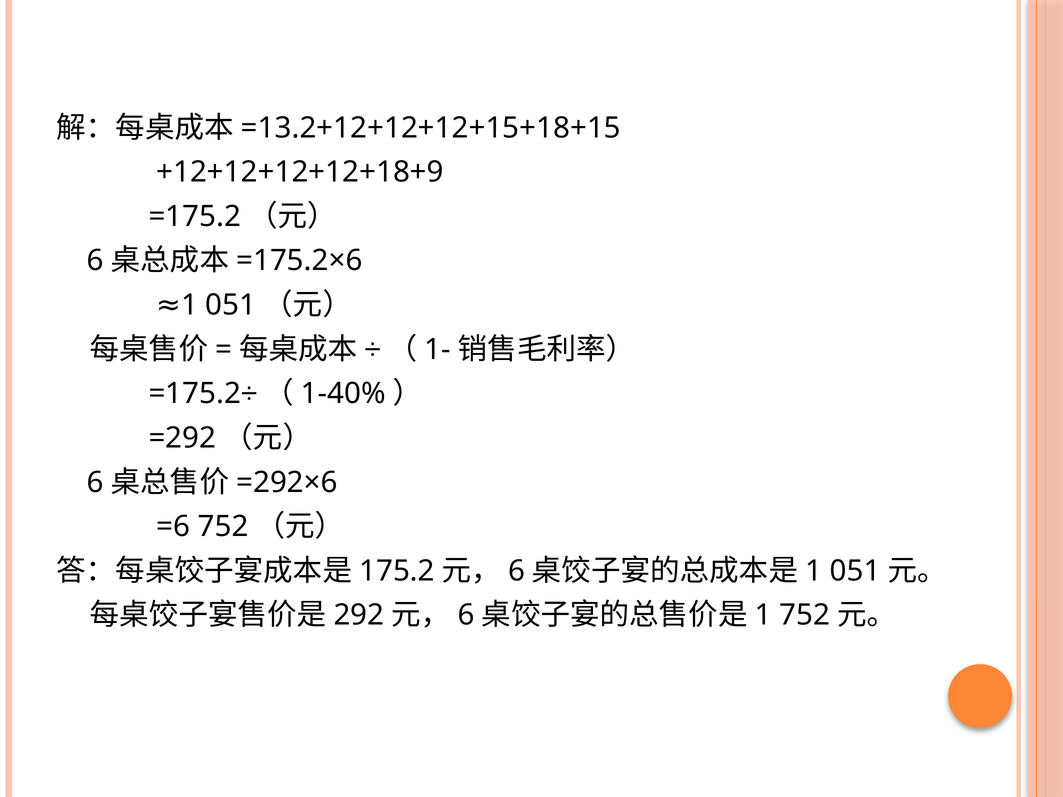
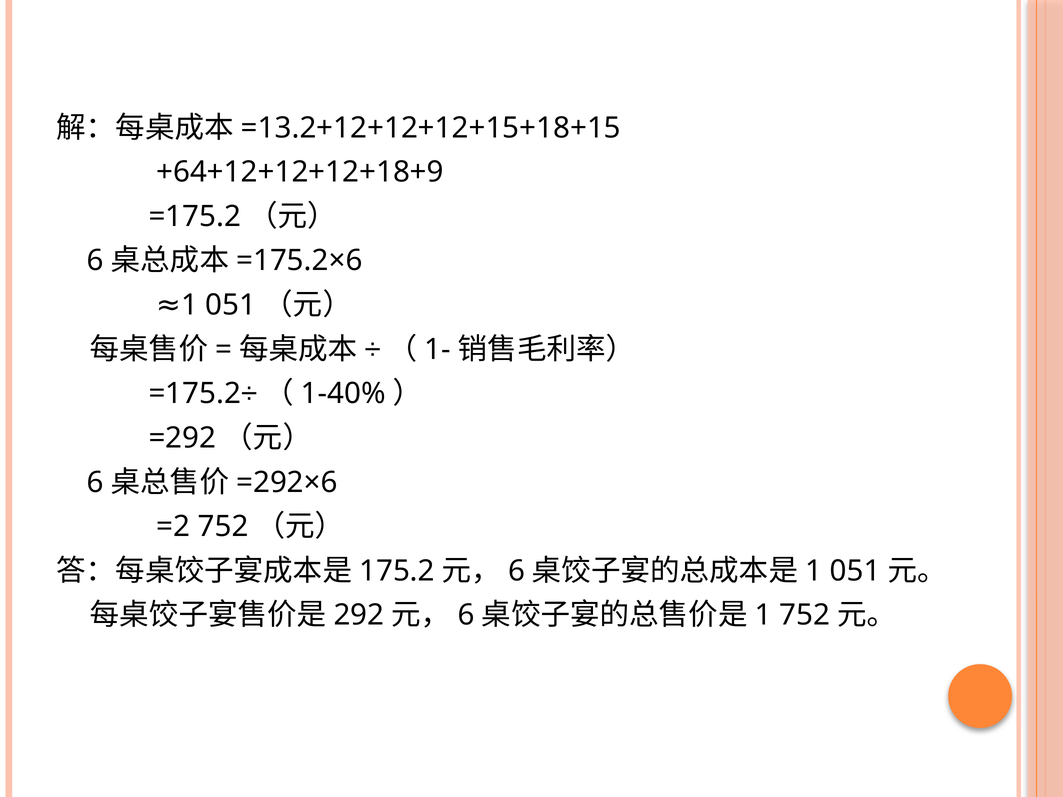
+12+12+12+12+18+9: +12+12+12+12+18+9 -> +64+12+12+12+18+9 (300, 172)
=6: =6 -> =2 (173, 527)
